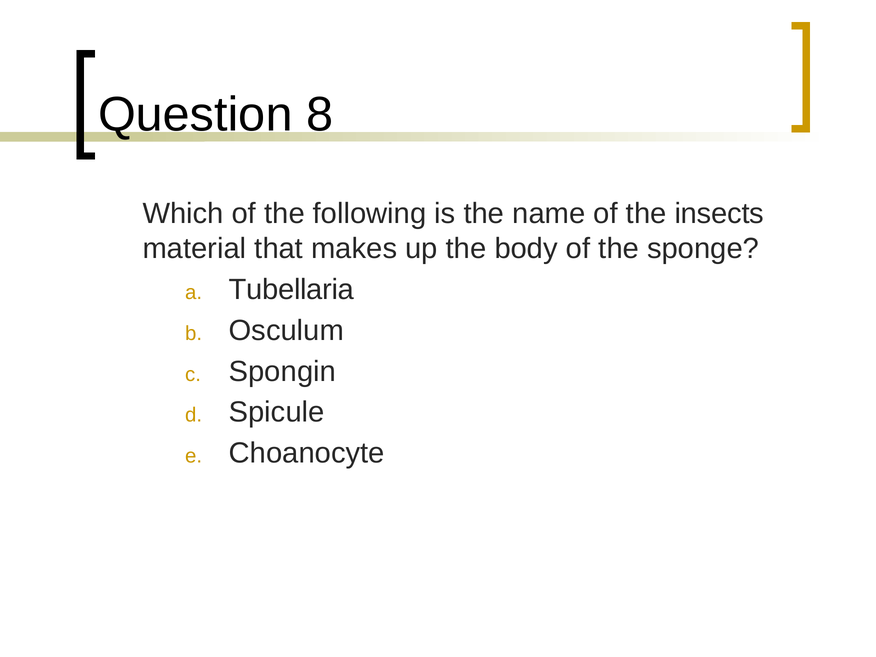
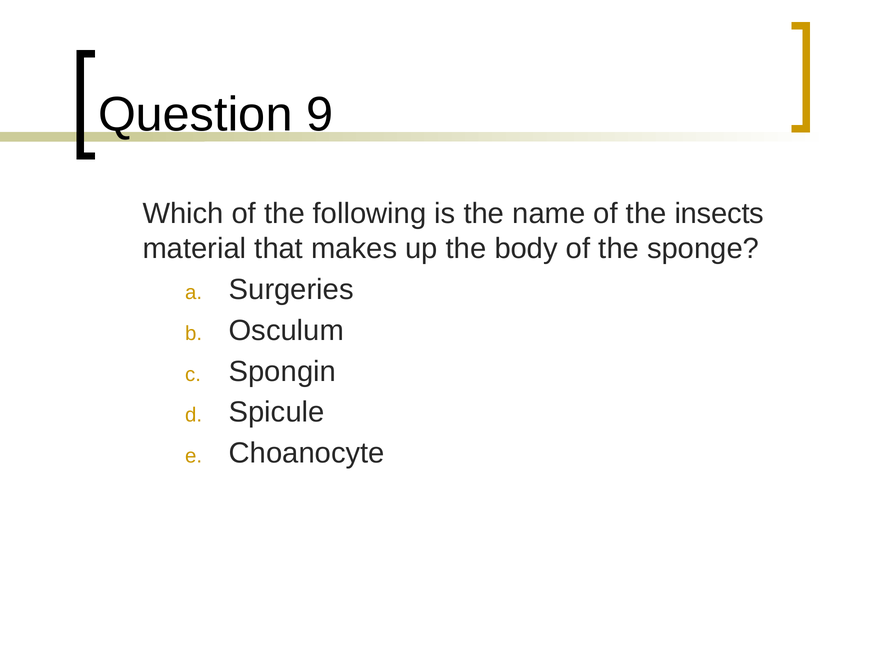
8: 8 -> 9 (320, 114)
Tubellaria: Tubellaria -> Surgeries (291, 290)
